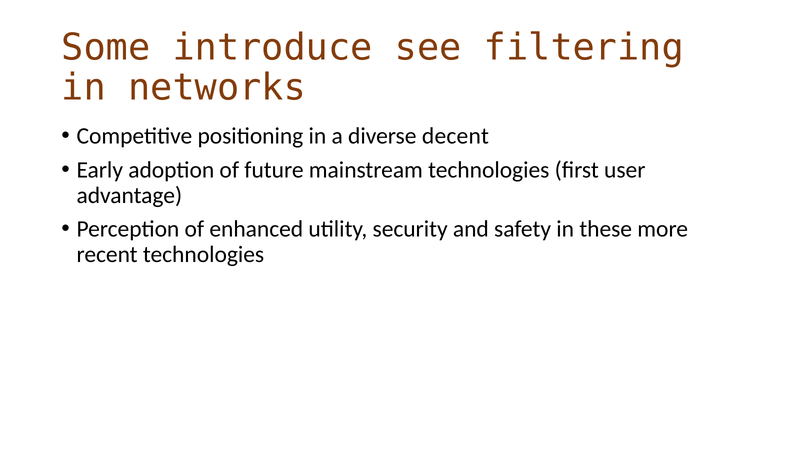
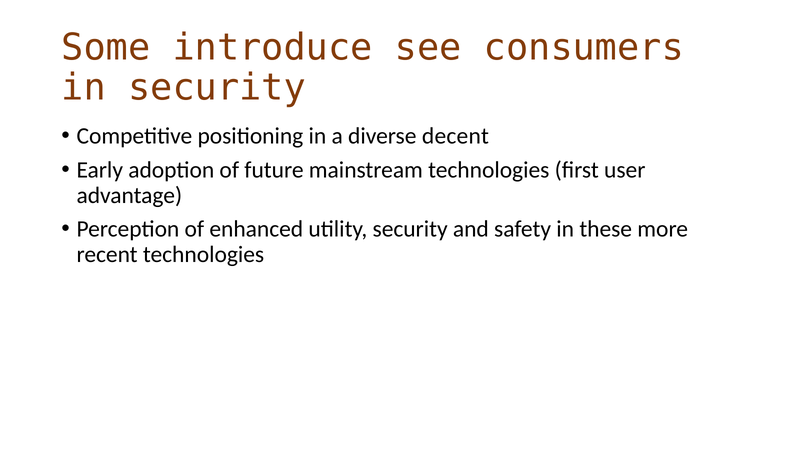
filtering: filtering -> consumers (584, 48)
in networks: networks -> security (217, 88)
